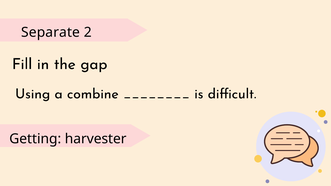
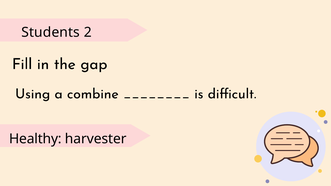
Separate: Separate -> Students (51, 32)
Getting: Getting -> Healthy (35, 139)
